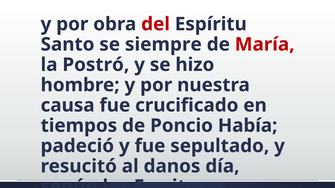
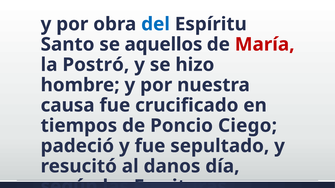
del colour: red -> blue (156, 24)
siempre: siempre -> aquellos (163, 45)
Había: Había -> Ciego (248, 126)
